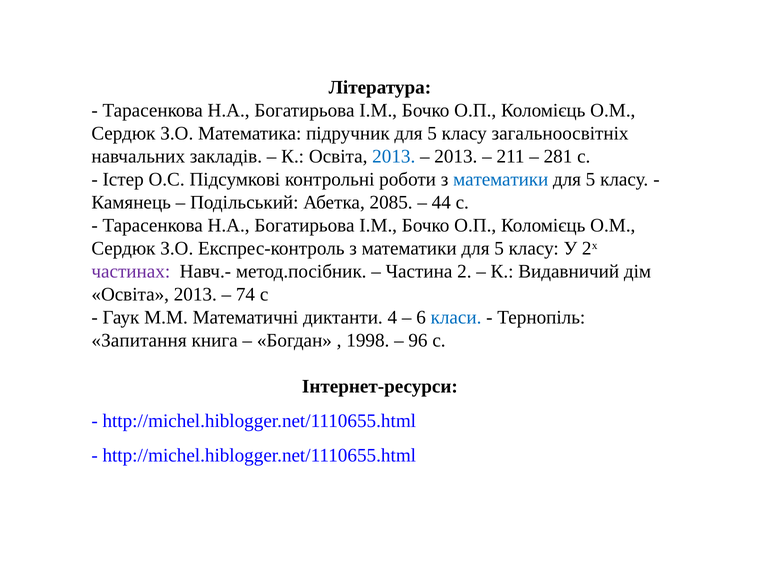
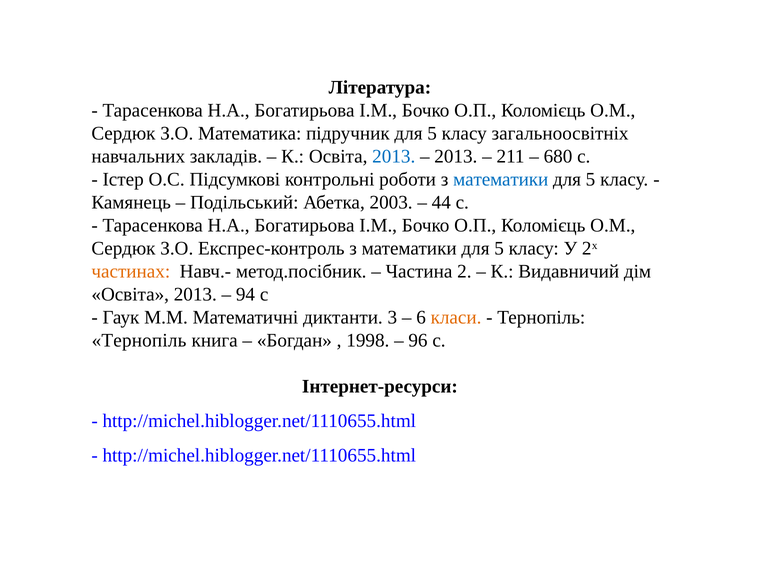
281: 281 -> 680 (558, 156)
2085: 2085 -> 2003 (391, 202)
частинах colour: purple -> orange (131, 271)
74: 74 -> 94 (245, 294)
4: 4 -> 3 (392, 317)
класи colour: blue -> orange (456, 317)
Запитання: Запитання -> Тернопіль (139, 340)
